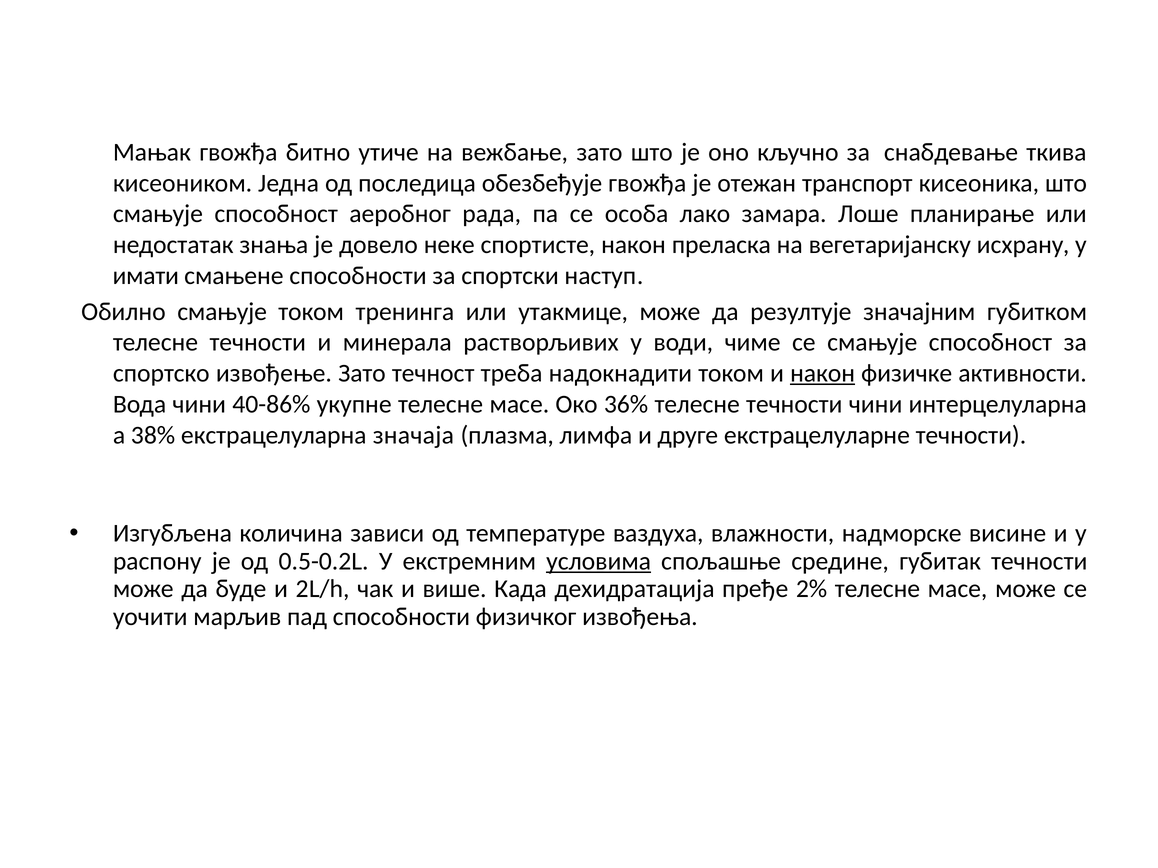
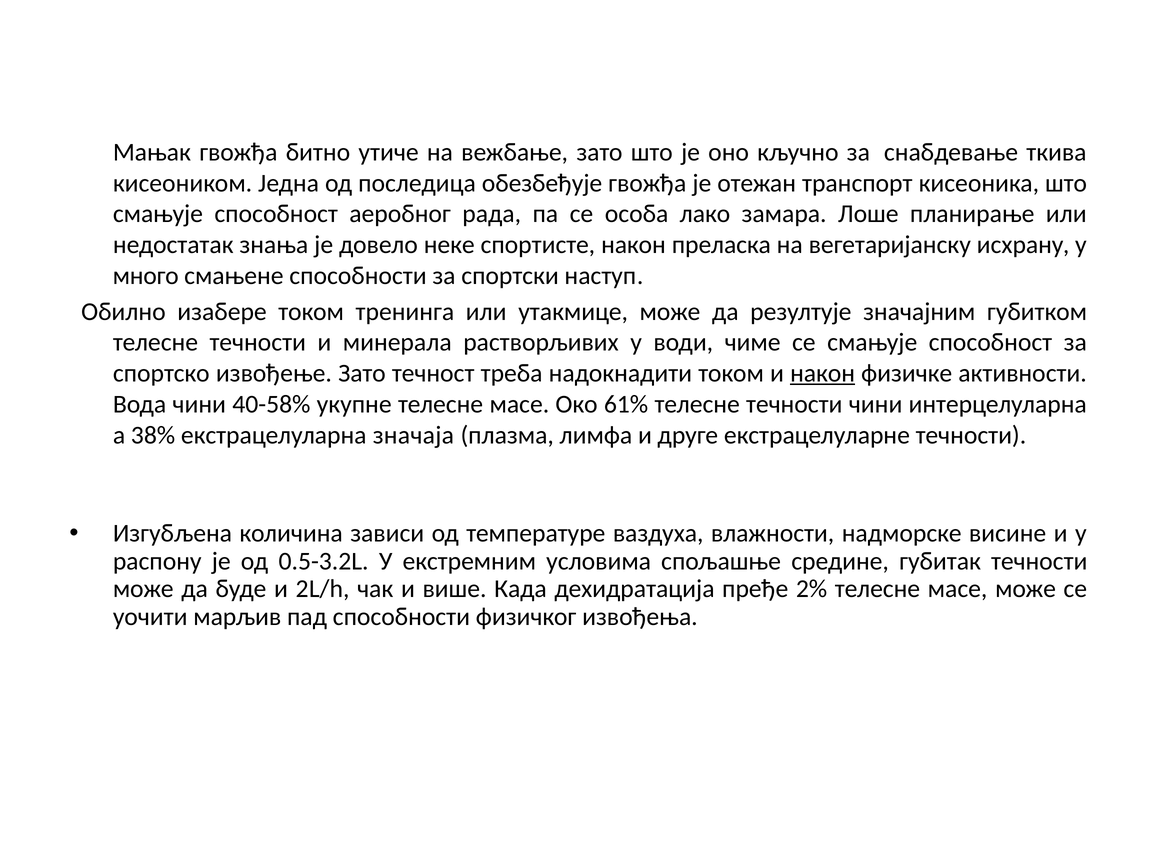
имати: имати -> много (146, 276)
Обилно смањује: смањује -> изабере (222, 312)
40-86%: 40-86% -> 40-58% (271, 404)
36%: 36% -> 61% (626, 404)
0.5-0.2L: 0.5-0.2L -> 0.5-3.2L (324, 561)
условима underline: present -> none (599, 561)
